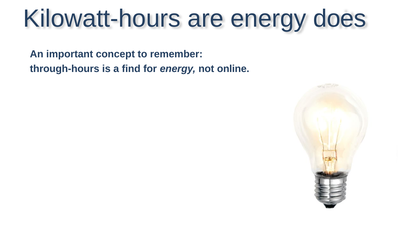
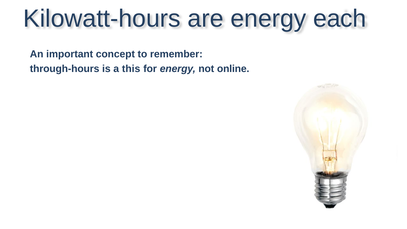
does: does -> each (340, 19)
find: find -> this (131, 69)
